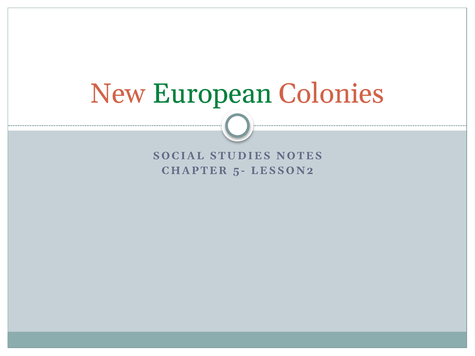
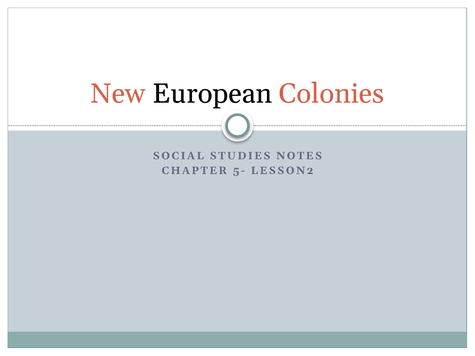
European colour: green -> black (212, 94)
